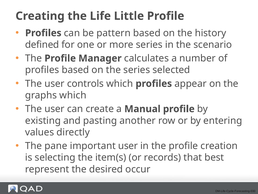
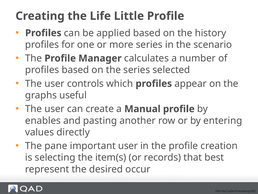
pattern: pattern -> applied (114, 33)
defined: defined -> profiles (42, 45)
graphs which: which -> useful (73, 95)
existing: existing -> enables (43, 120)
